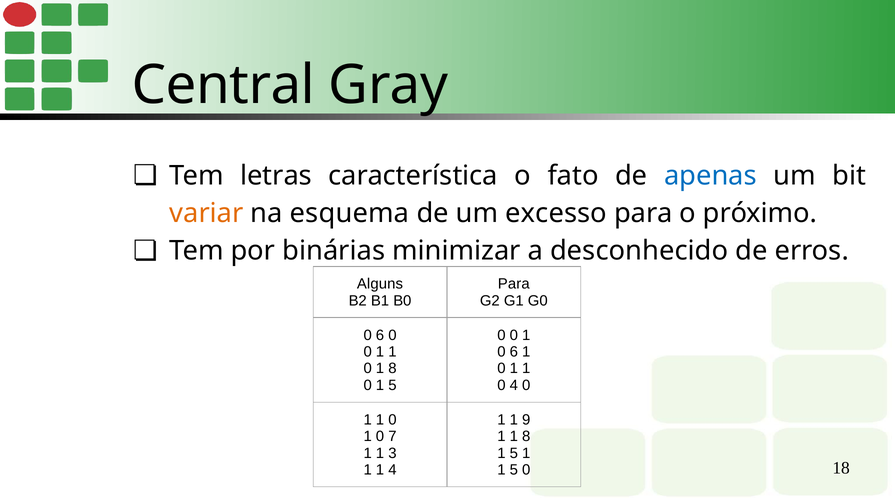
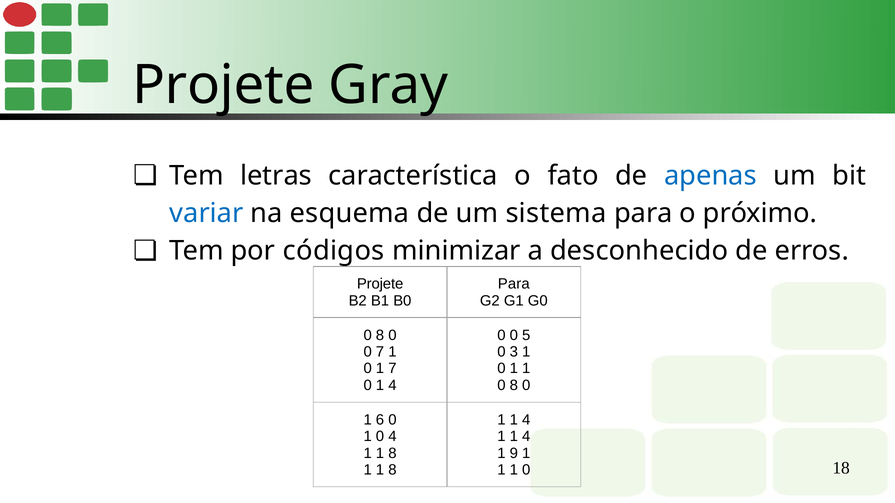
Central: Central -> Projete (223, 85)
variar colour: orange -> blue (206, 213)
excesso: excesso -> sistema (556, 213)
binárias: binárias -> códigos (334, 251)
Alguns: Alguns -> Projete (380, 284)
6: 6 -> 8 (380, 335)
1: 1 -> 5 (526, 335)
1: 1 -> 7 (380, 352)
6: 6 -> 3 (514, 352)
0 1 8: 8 -> 7 (392, 369)
0 1 5: 5 -> 4 (392, 386)
4: 4 -> 8 (514, 386)
1: 1 -> 6 (380, 420)
9: 9 -> 4 (526, 420)
0 7: 7 -> 4 (392, 437)
8: 8 -> 4 (526, 437)
3: 3 -> 8 (392, 454)
5: 5 -> 9 (514, 454)
4: 4 -> 8 (392, 470)
5: 5 -> 1 (514, 470)
